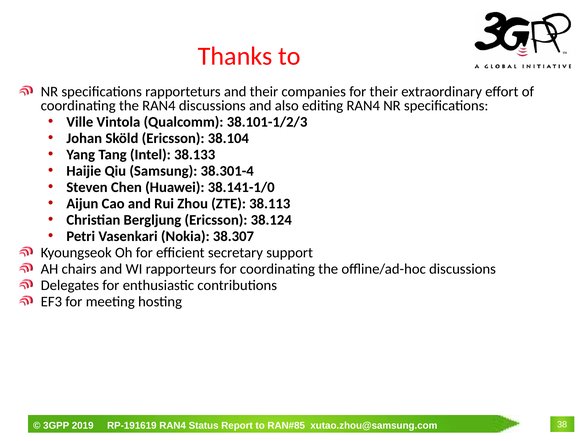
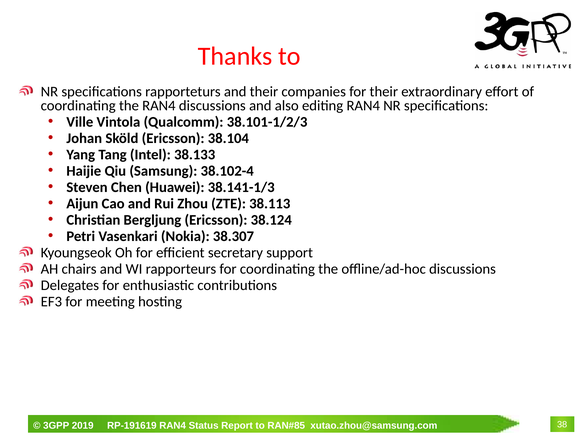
38.301-4: 38.301-4 -> 38.102-4 (227, 171)
38.141-1/0: 38.141-1/0 -> 38.141-1/3 (241, 187)
